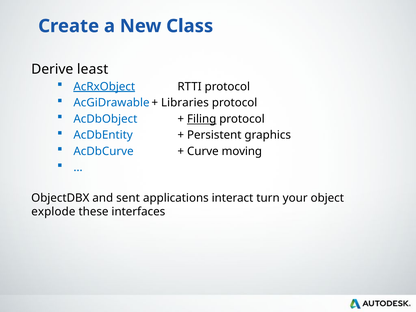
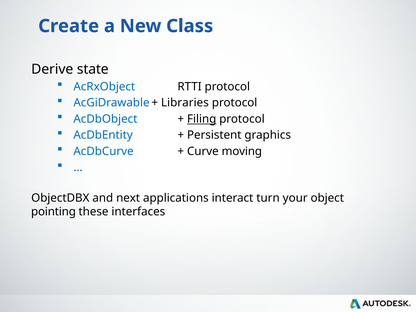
least: least -> state (93, 69)
AcRxObject underline: present -> none (104, 87)
sent: sent -> next (128, 198)
explode: explode -> pointing (53, 212)
